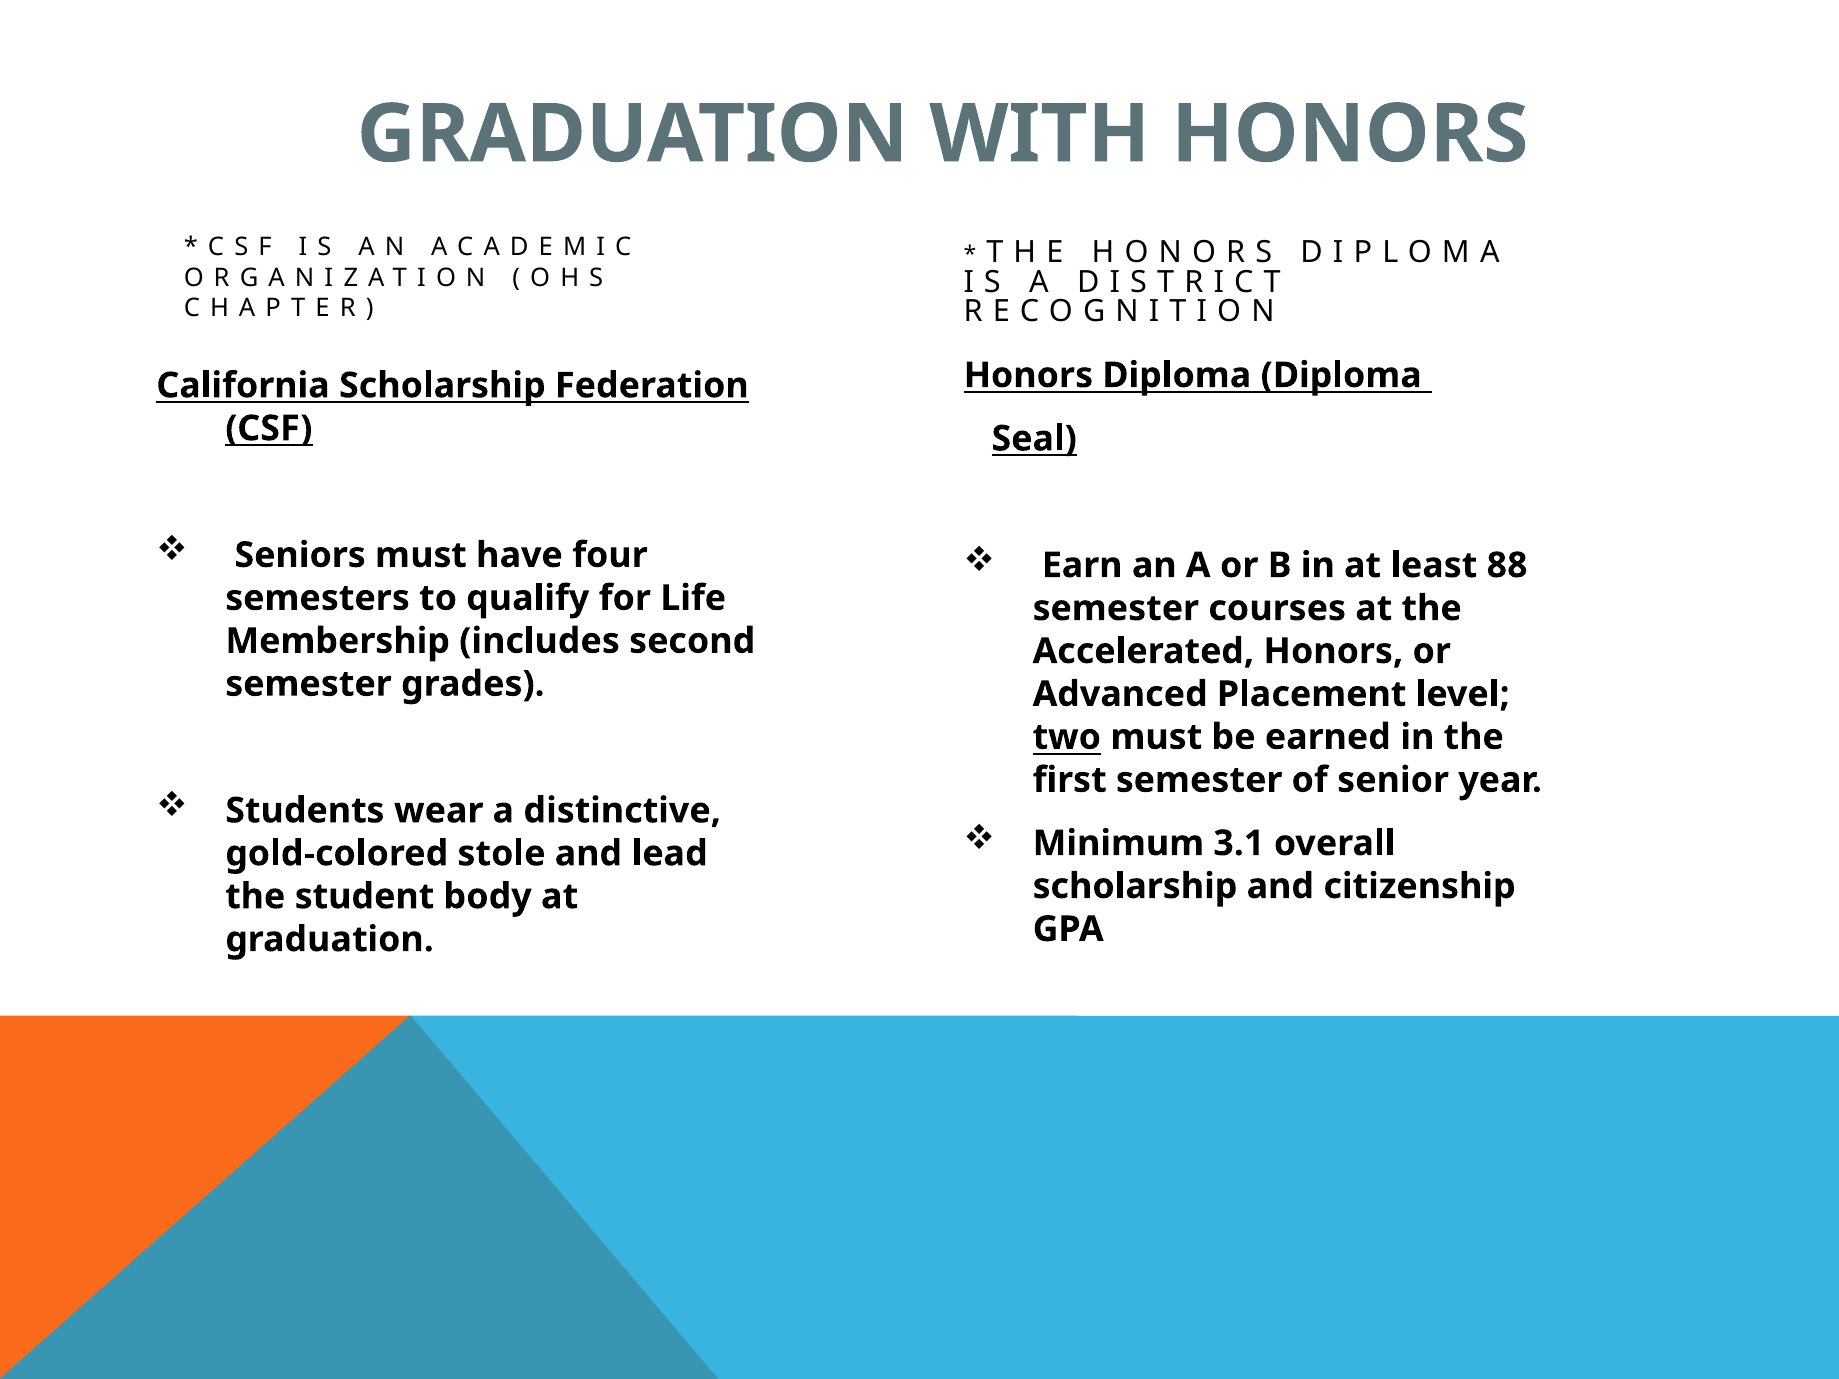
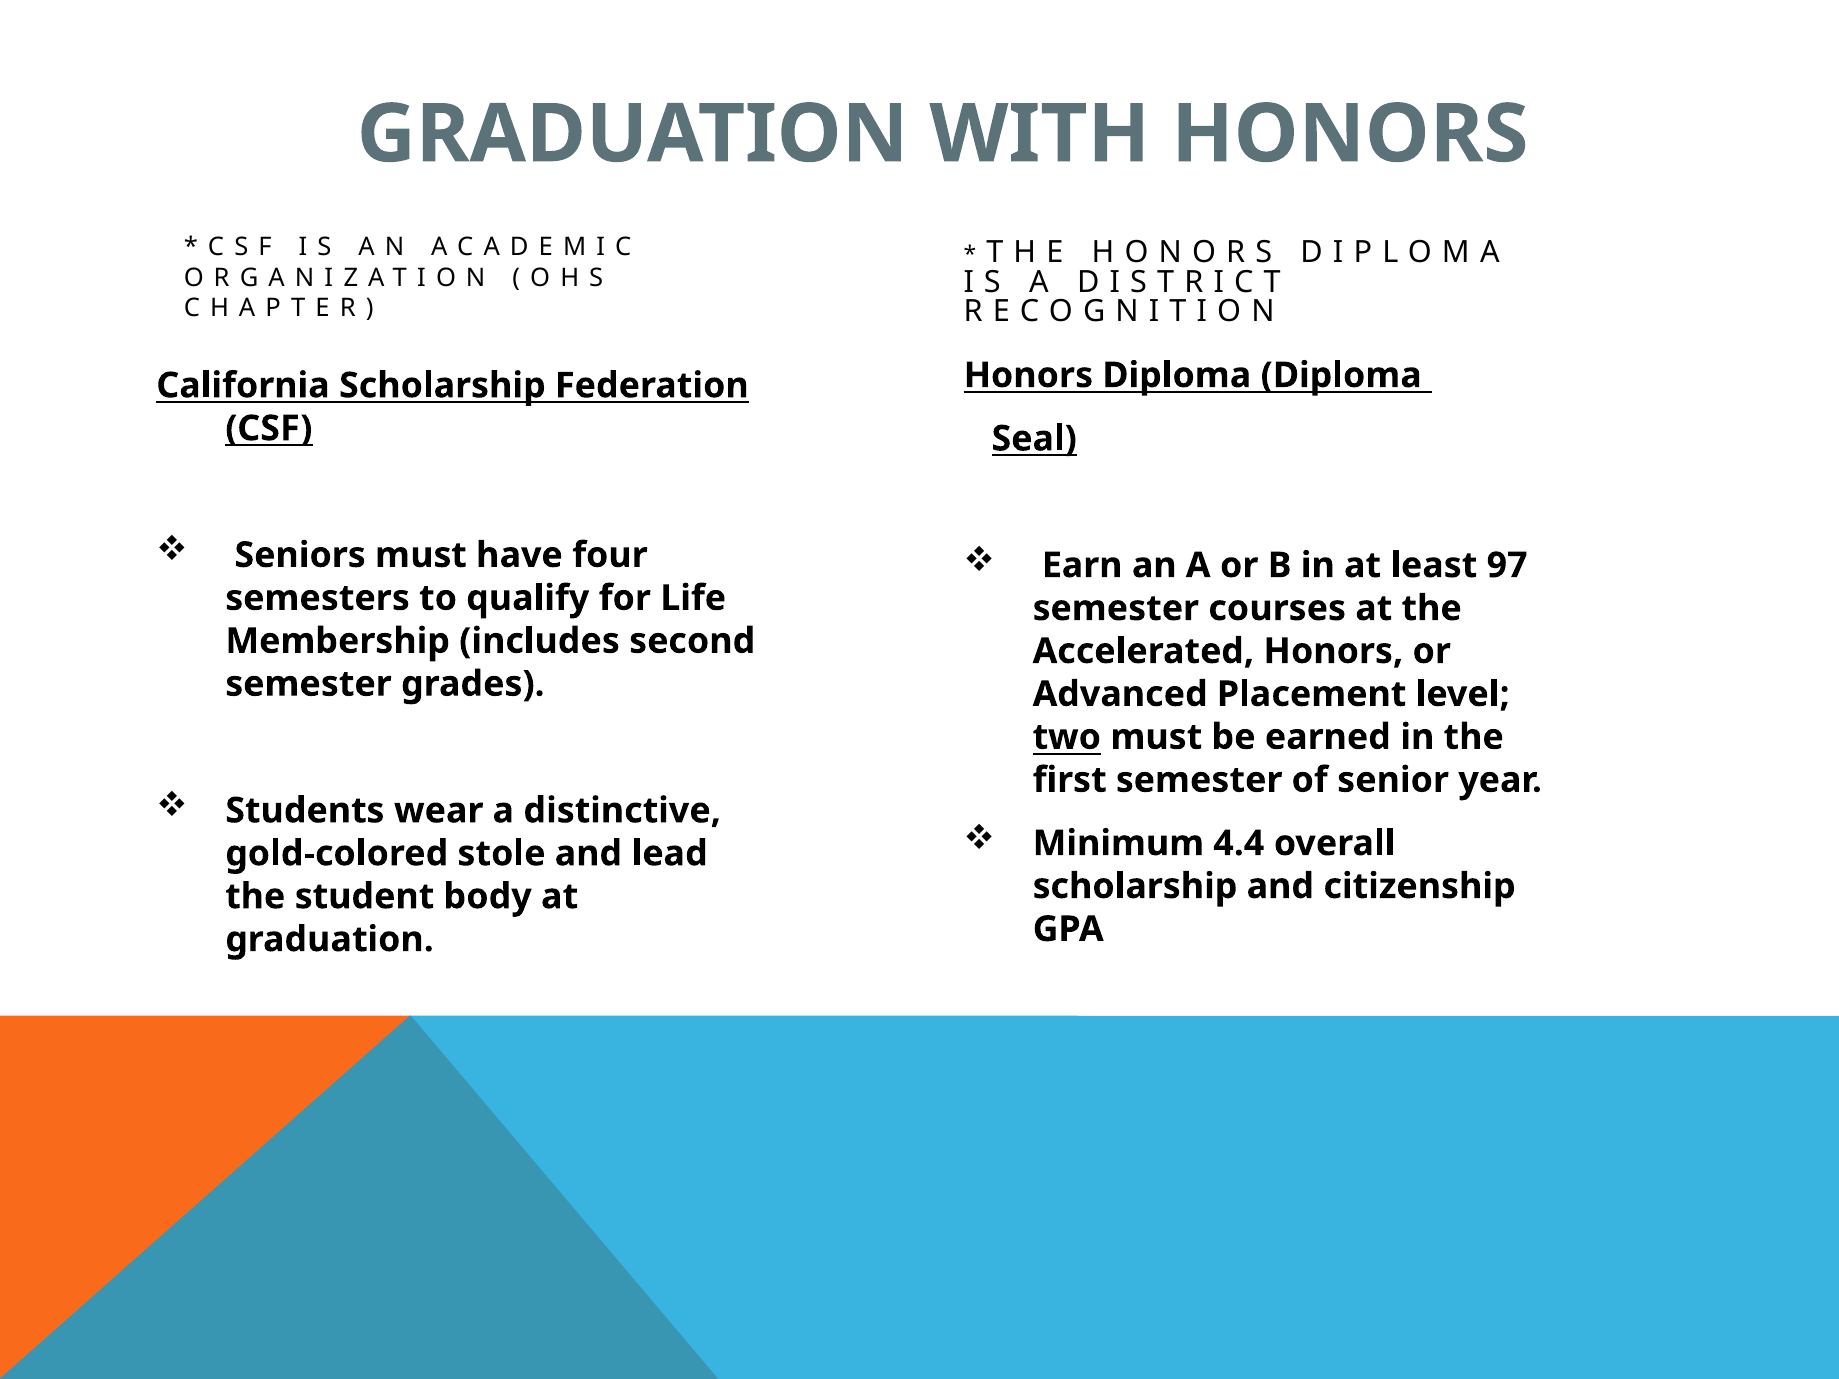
88: 88 -> 97 (1507, 565)
3.1: 3.1 -> 4.4 (1239, 843)
